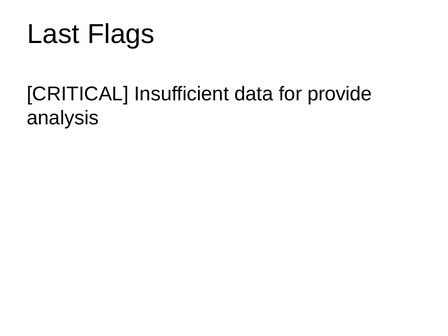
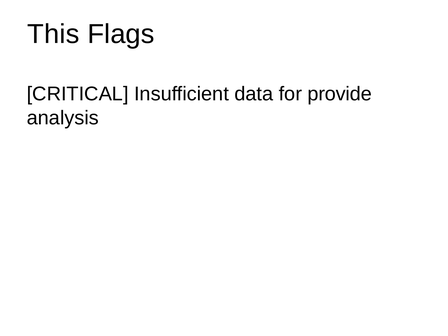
Last: Last -> This (53, 34)
